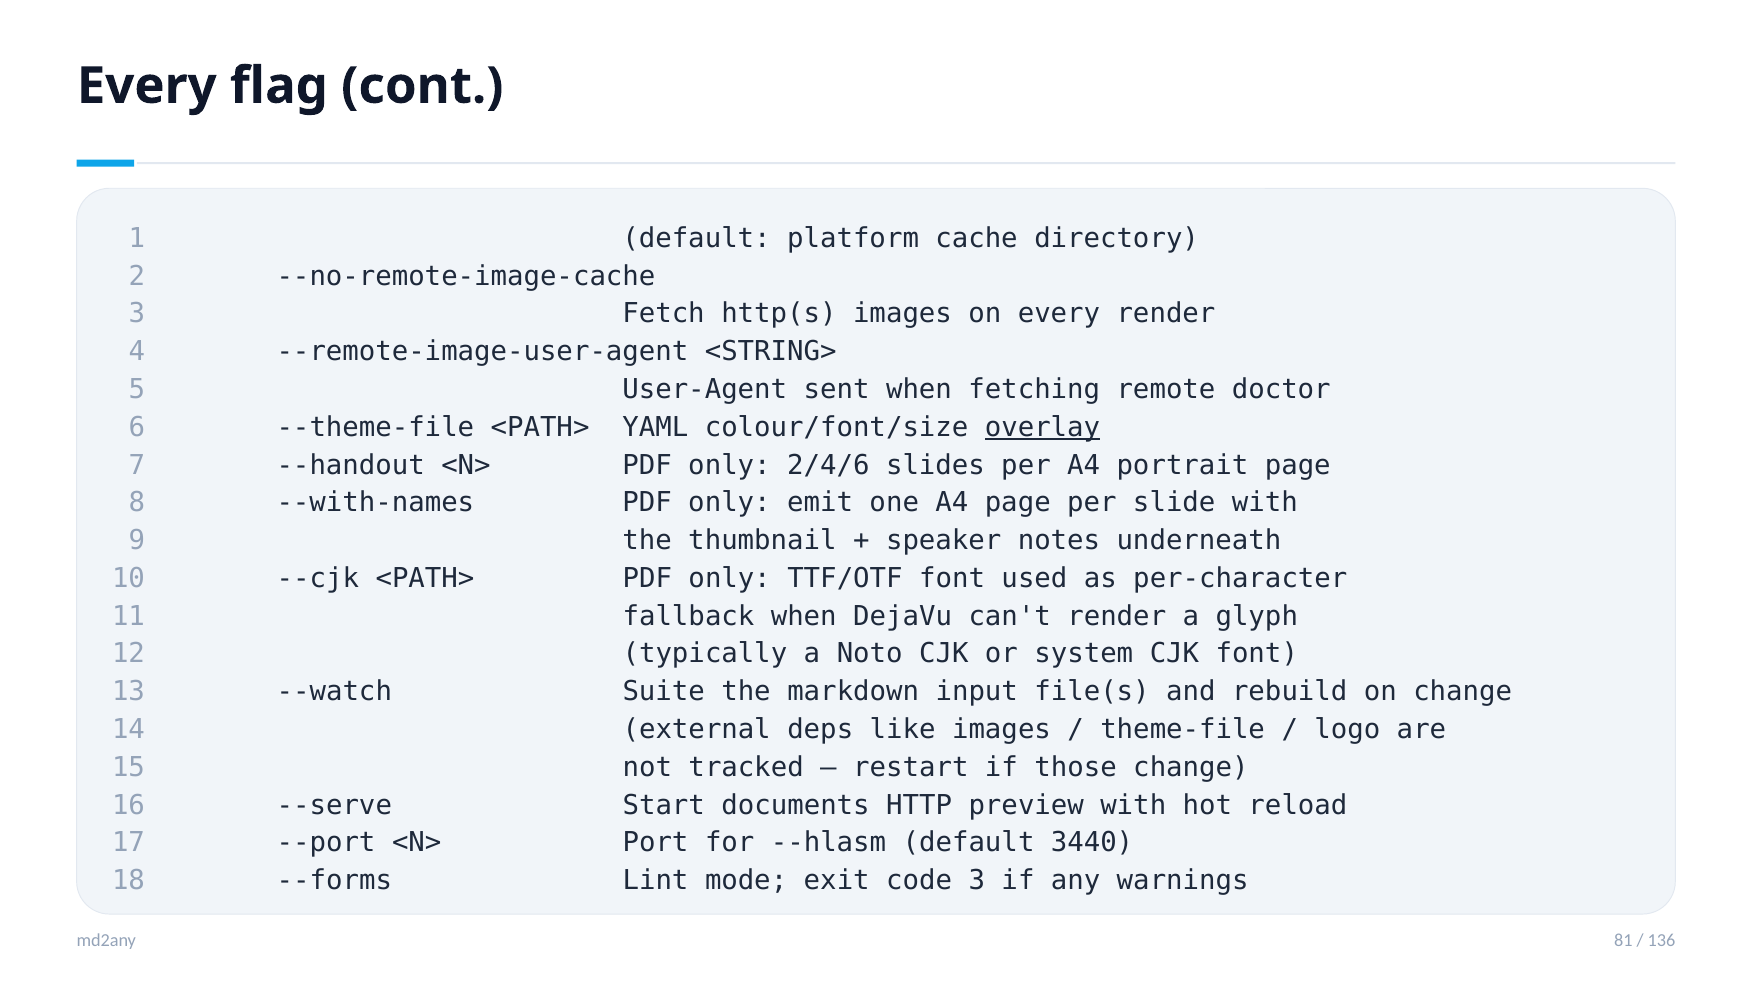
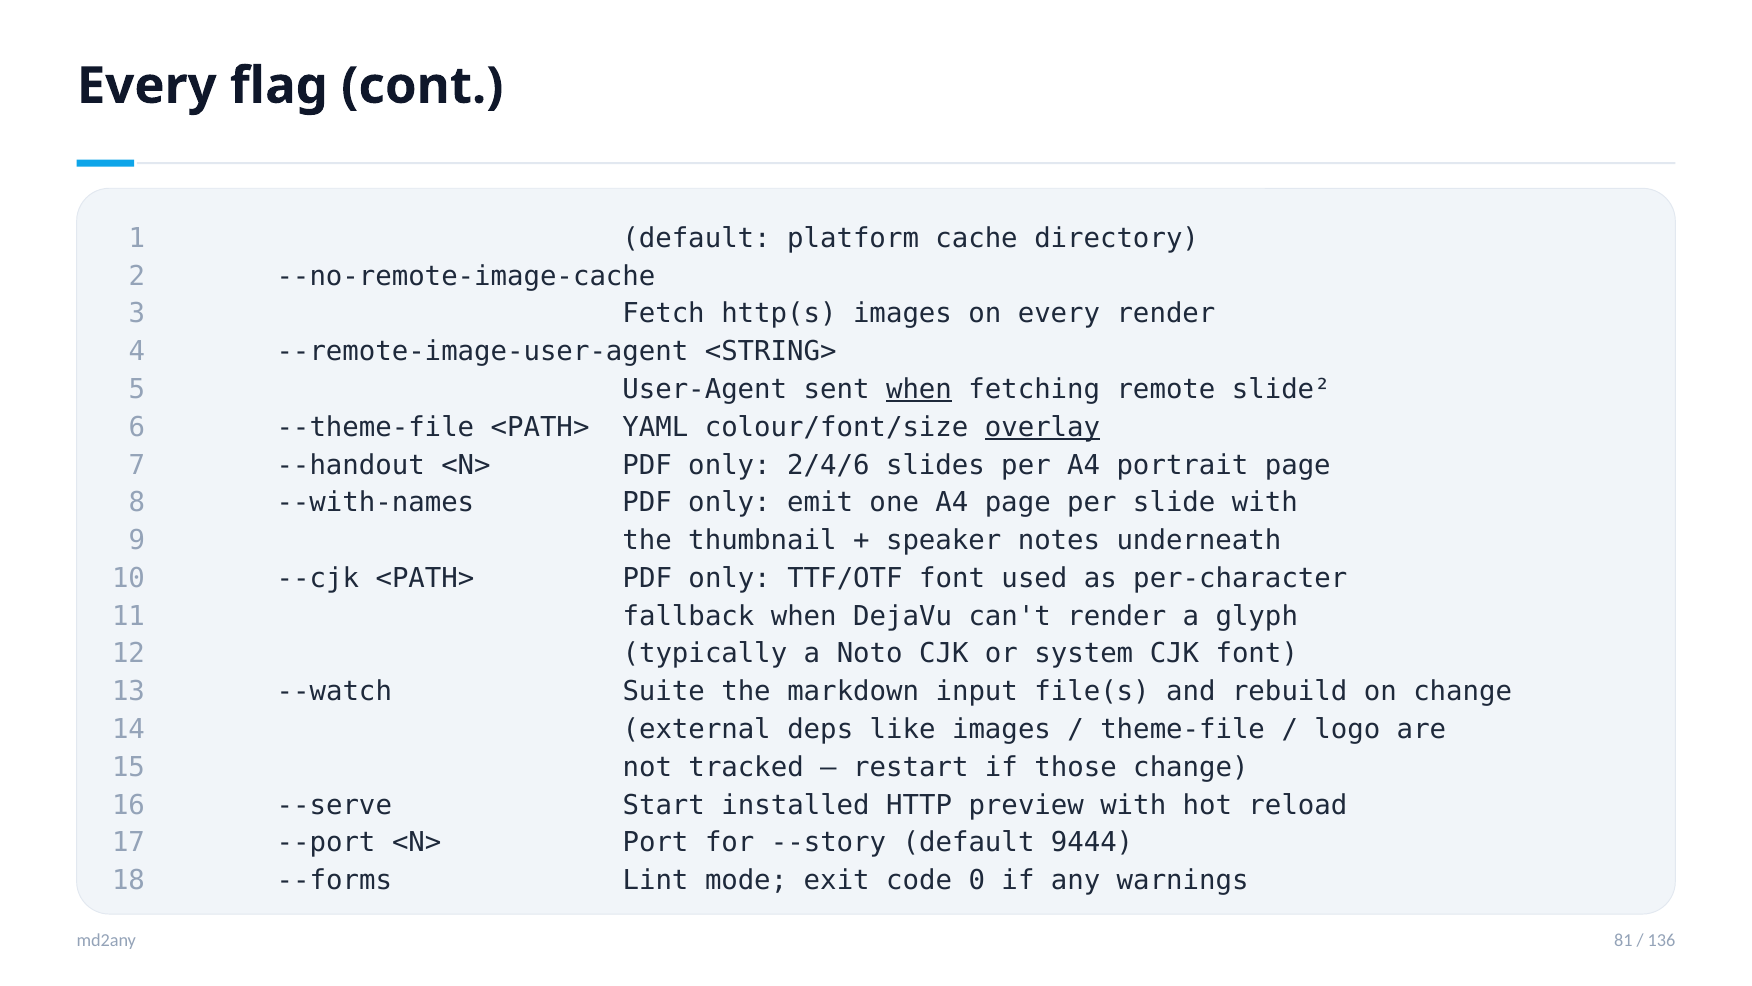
when underline: none -> present (919, 389)
doctor: doctor -> slide² (1281, 389)
documents: documents -> installed (796, 805)
--hlasm: --hlasm -> --story (828, 842)
3440: 3440 -> 9444 (1092, 842)
code 3: 3 -> 0 (977, 880)
